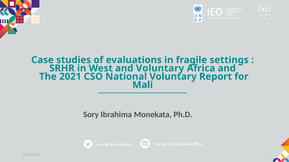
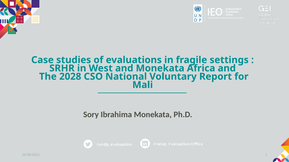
and Voluntary: Voluntary -> Monekata (160, 68)
2021: 2021 -> 2028 (70, 77)
